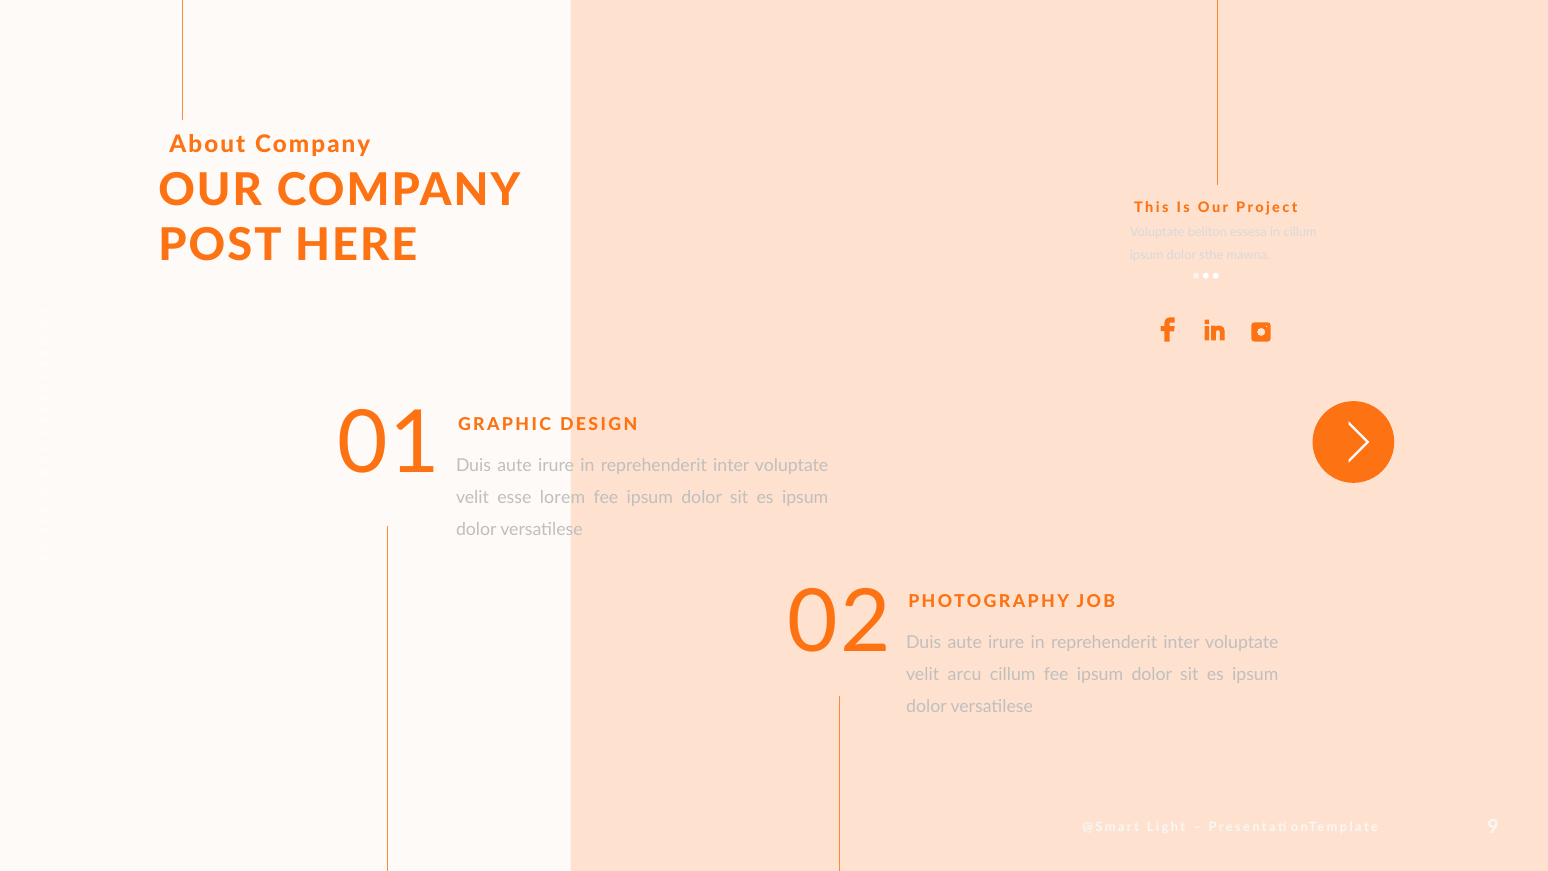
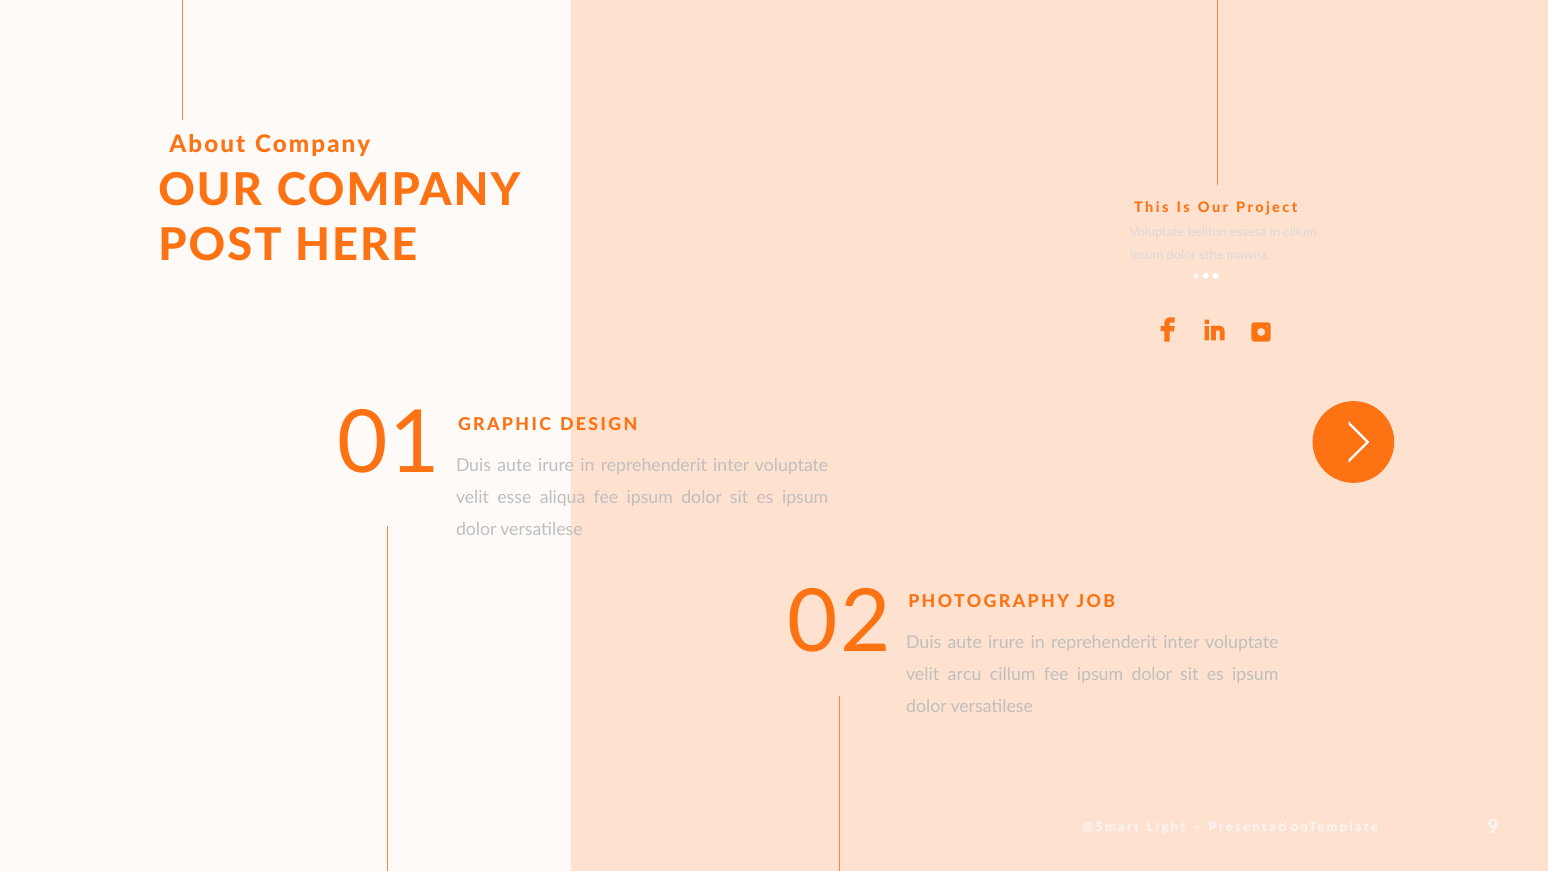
lorem: lorem -> aliqua (563, 497)
